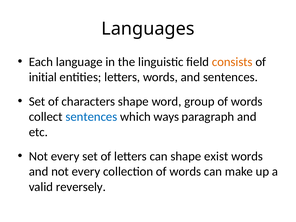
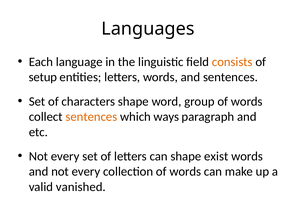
initial: initial -> setup (43, 77)
sentences colour: blue -> orange (91, 117)
reversely: reversely -> vanished (81, 187)
